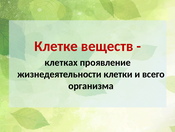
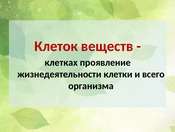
Клетке: Клетке -> Клеток (56, 46)
